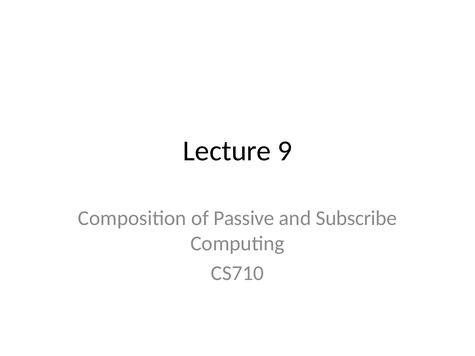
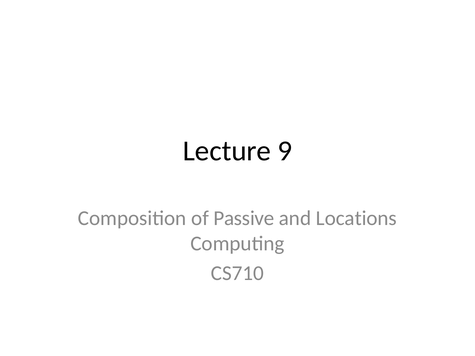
Subscribe: Subscribe -> Locations (356, 218)
